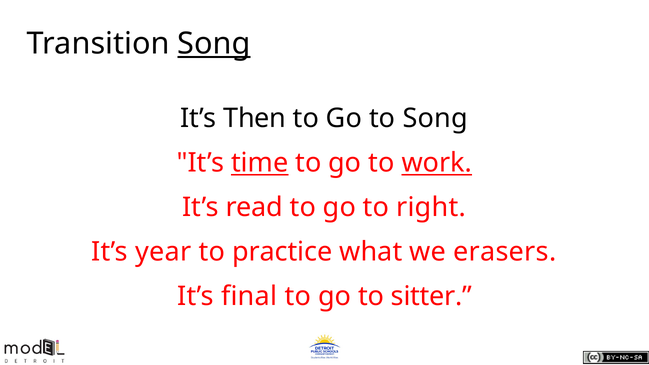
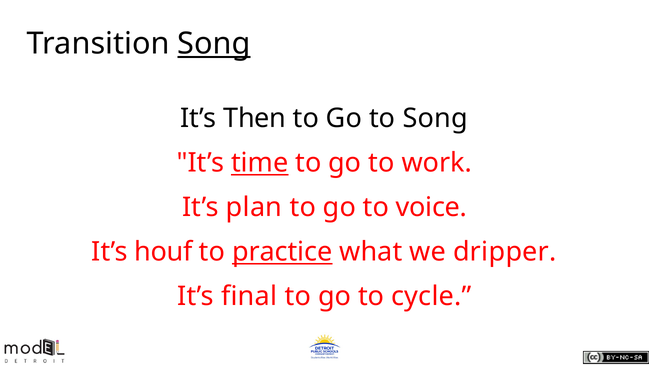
work underline: present -> none (437, 163)
read: read -> plan (254, 208)
right: right -> voice (431, 208)
year: year -> houf (163, 252)
practice underline: none -> present (282, 252)
erasers: erasers -> dripper (505, 252)
sitter: sitter -> cycle (431, 297)
